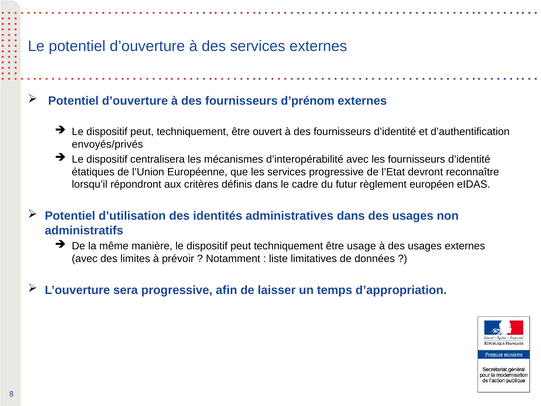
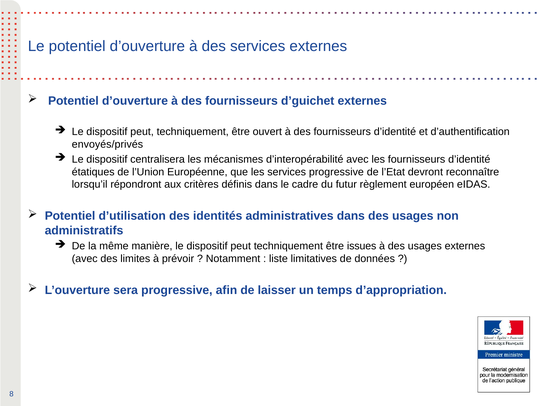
d’prénom: d’prénom -> d’guichet (308, 101)
usage: usage -> issues (362, 246)
